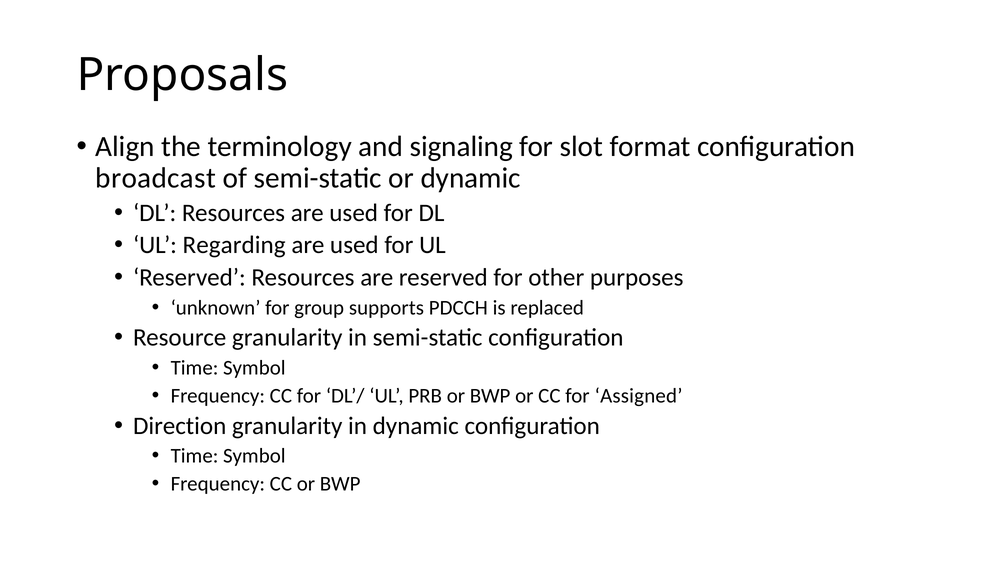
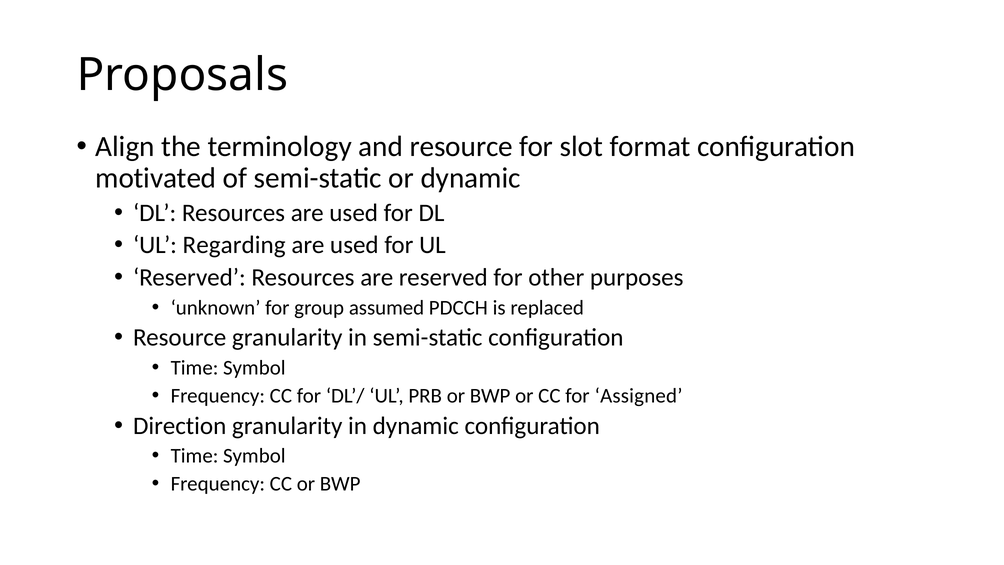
and signaling: signaling -> resource (461, 147)
broadcast: broadcast -> motivated (156, 178)
supports: supports -> assumed (387, 308)
